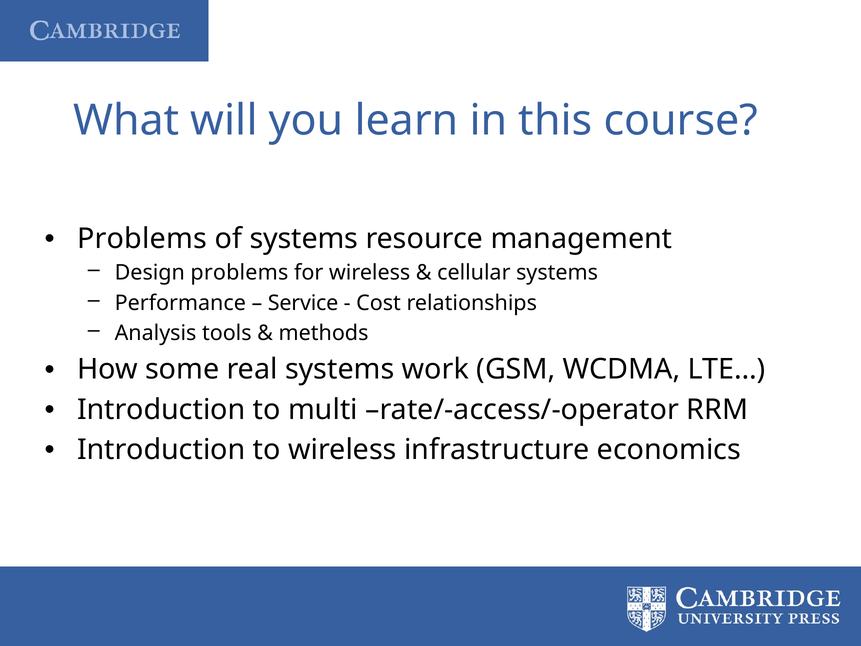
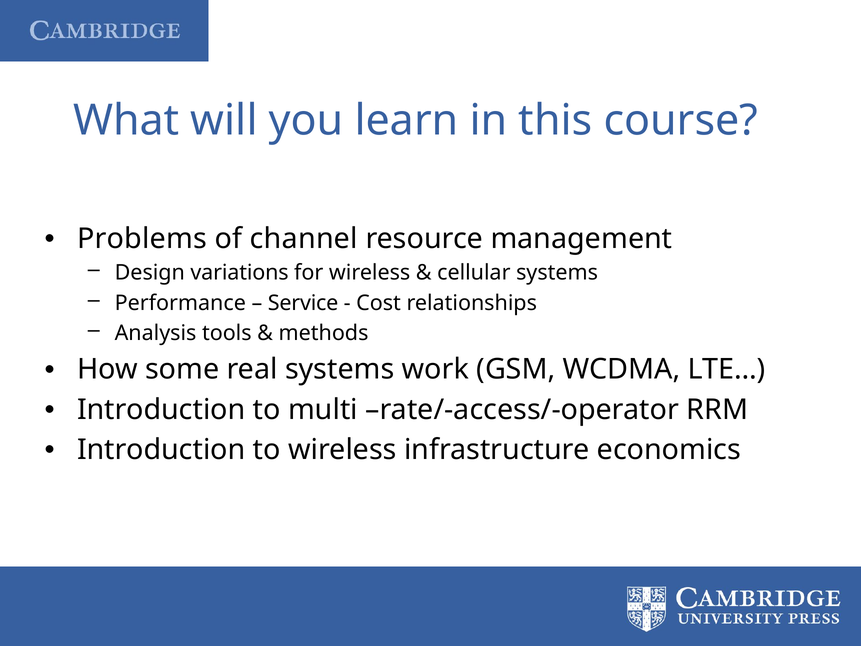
of systems: systems -> channel (304, 239)
Design problems: problems -> variations (240, 273)
